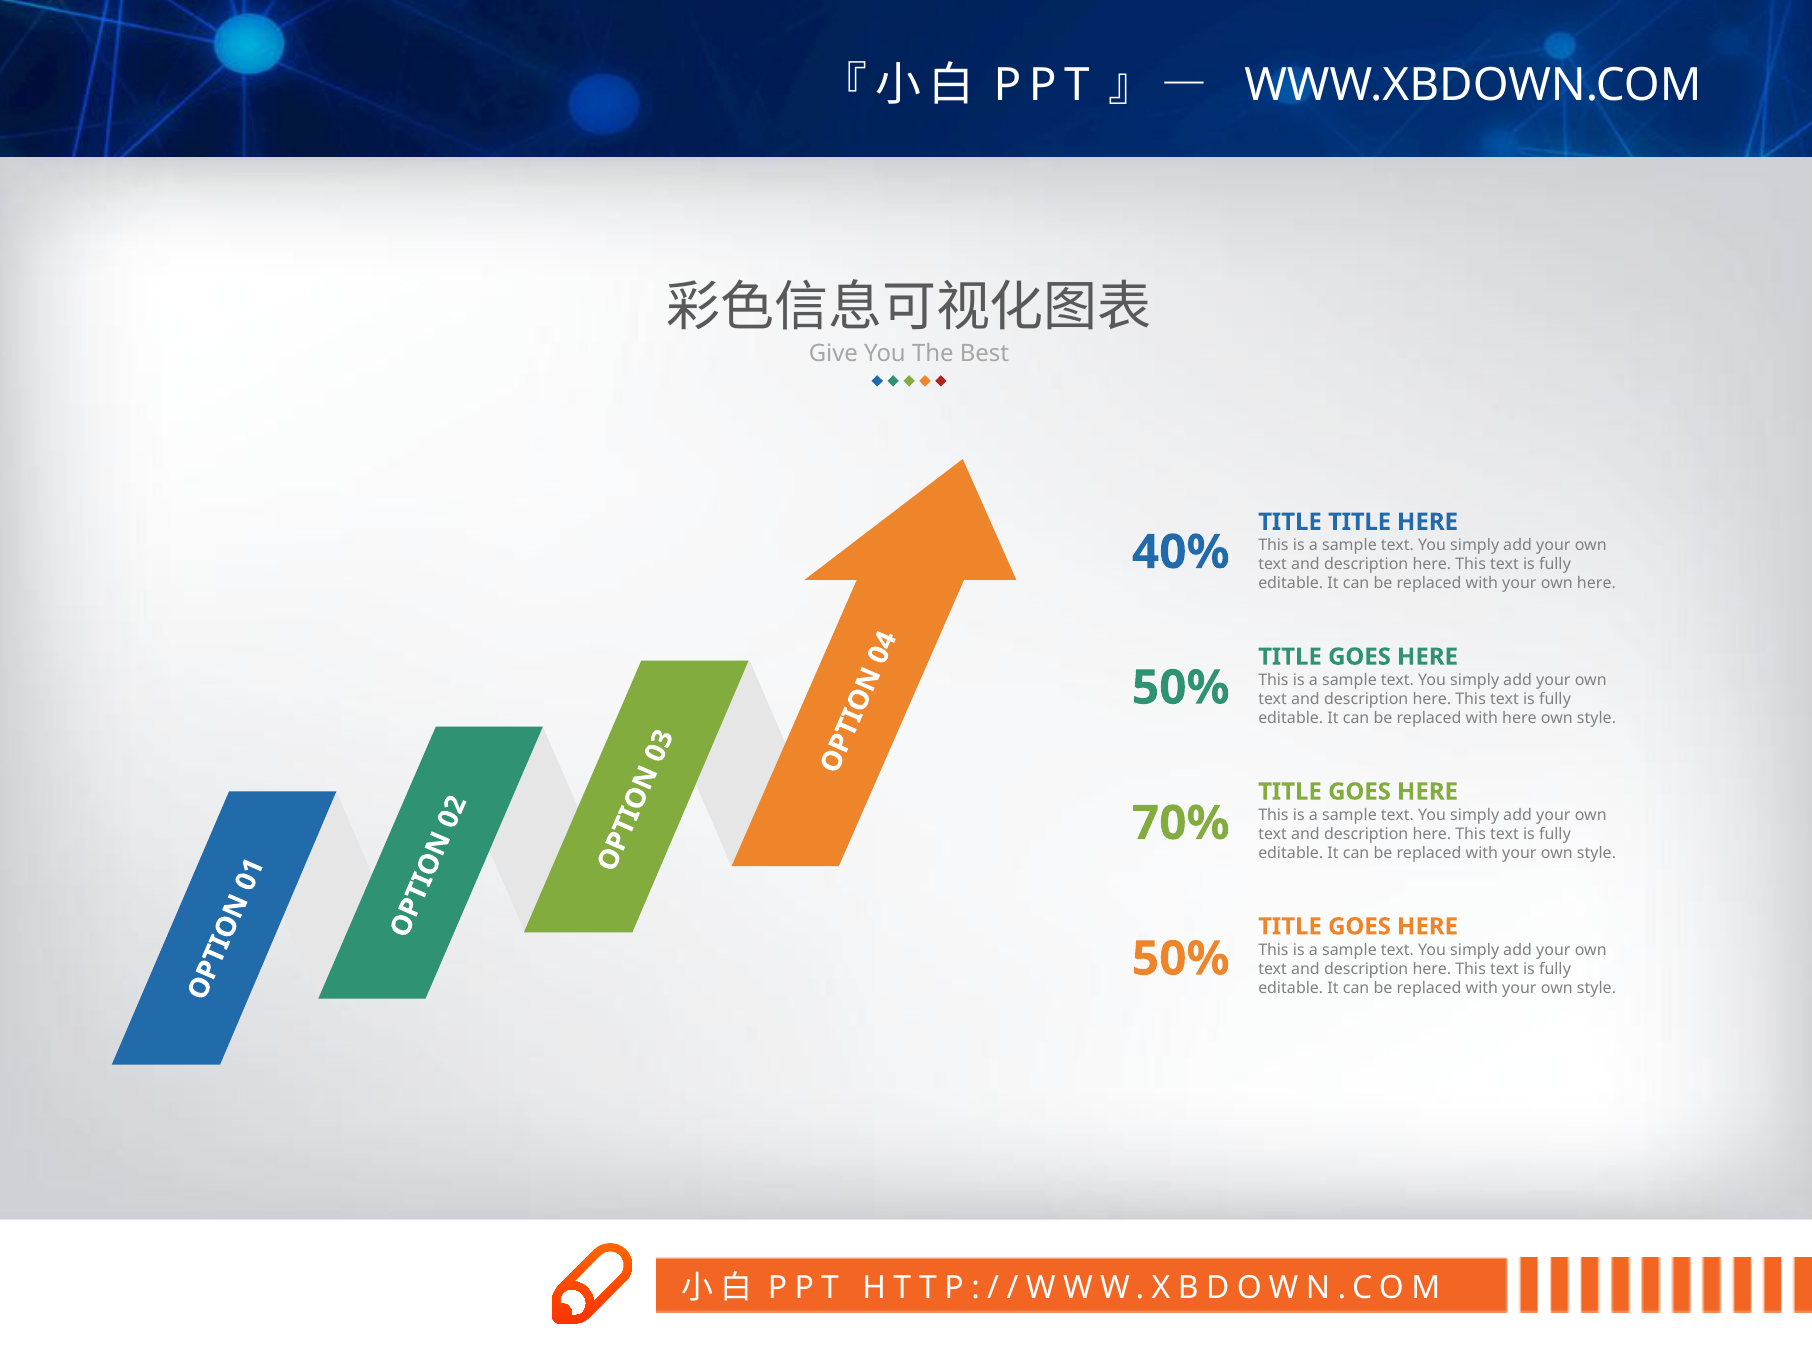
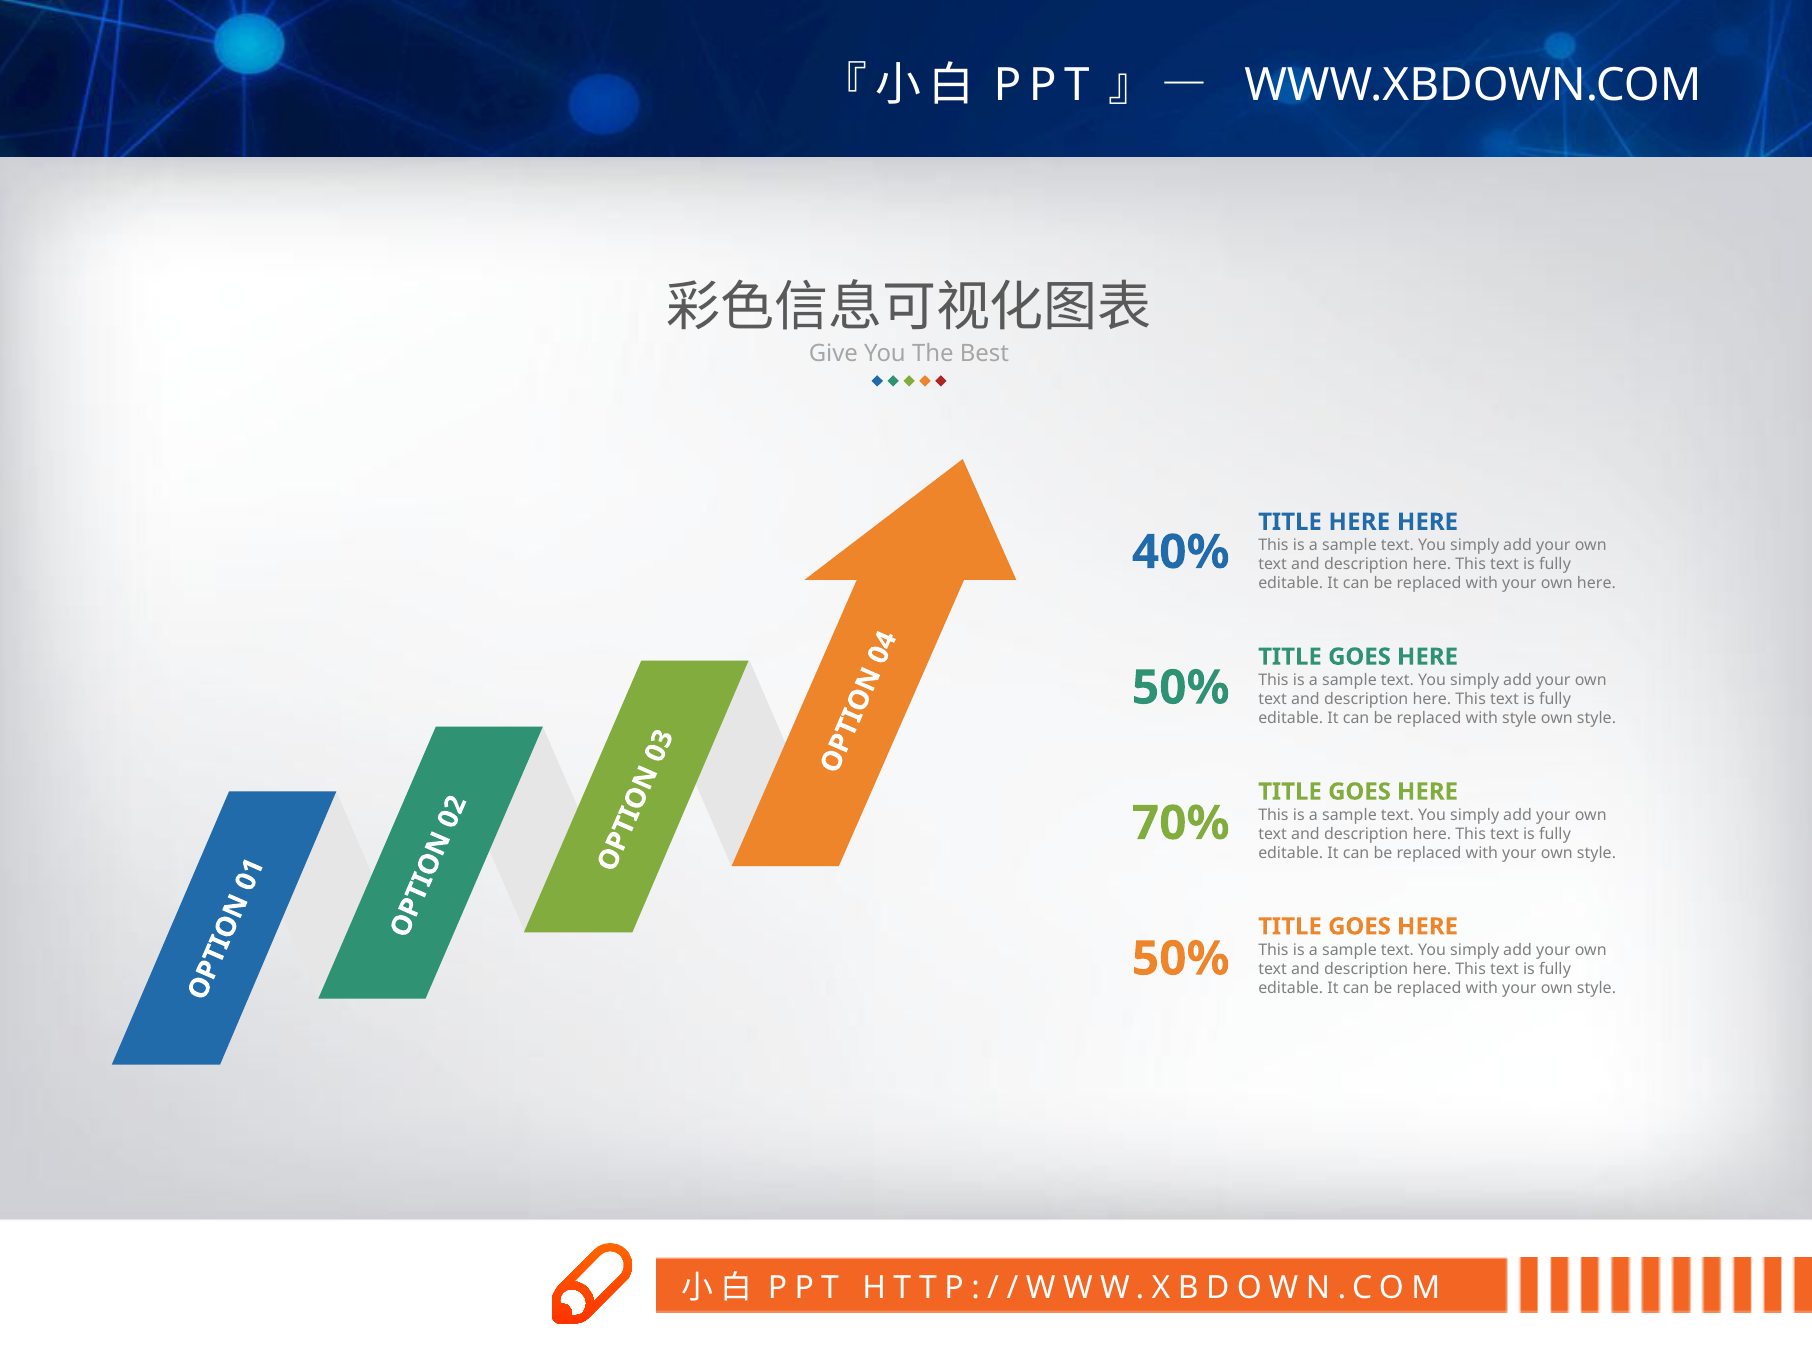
TITLE TITLE: TITLE -> HERE (1359, 522)
with here: here -> style (1519, 718)
